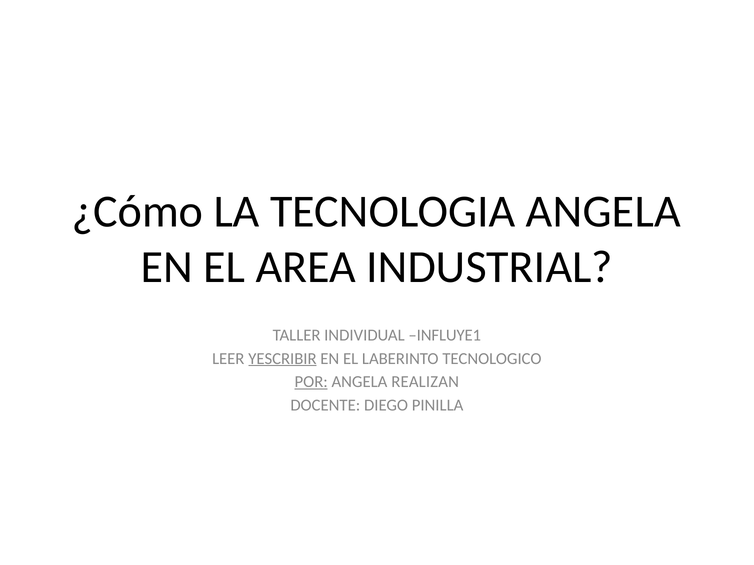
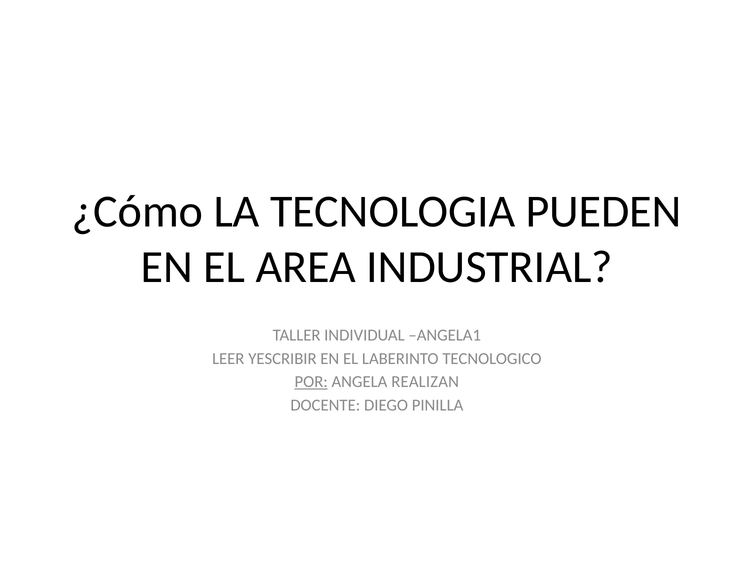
TECNOLOGIA ANGELA: ANGELA -> PUEDEN (604, 212)
INFLUYE1: INFLUYE1 -> ANGELA1 (445, 335)
YESCRIBIR underline: present -> none (282, 359)
